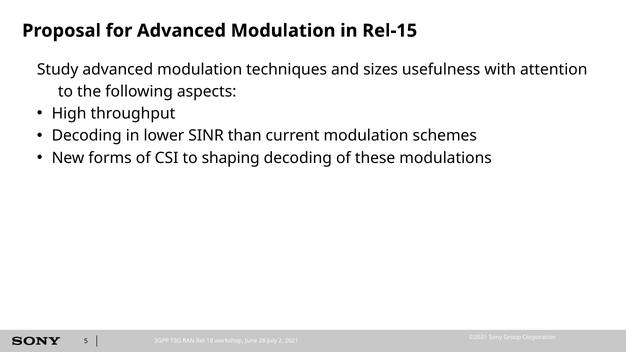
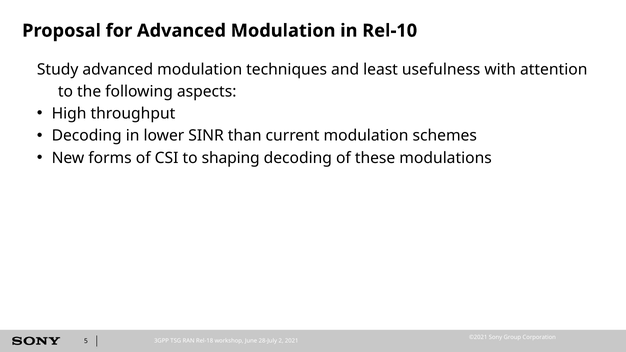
Rel-15: Rel-15 -> Rel-10 (390, 31)
sizes: sizes -> least (381, 69)
